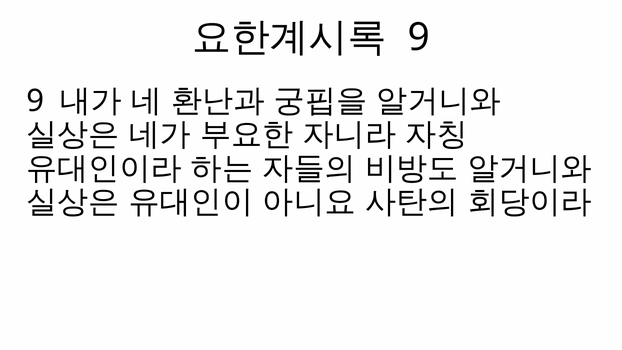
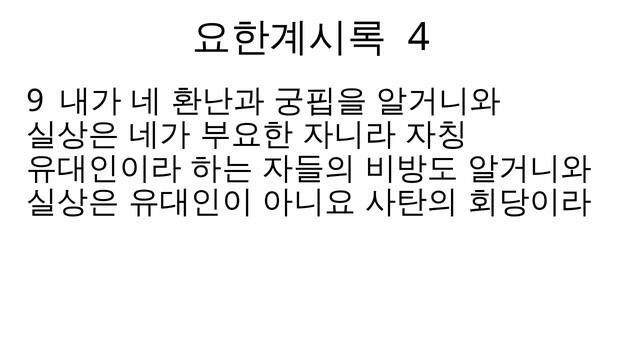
9: 9 -> 4 (419, 37)
